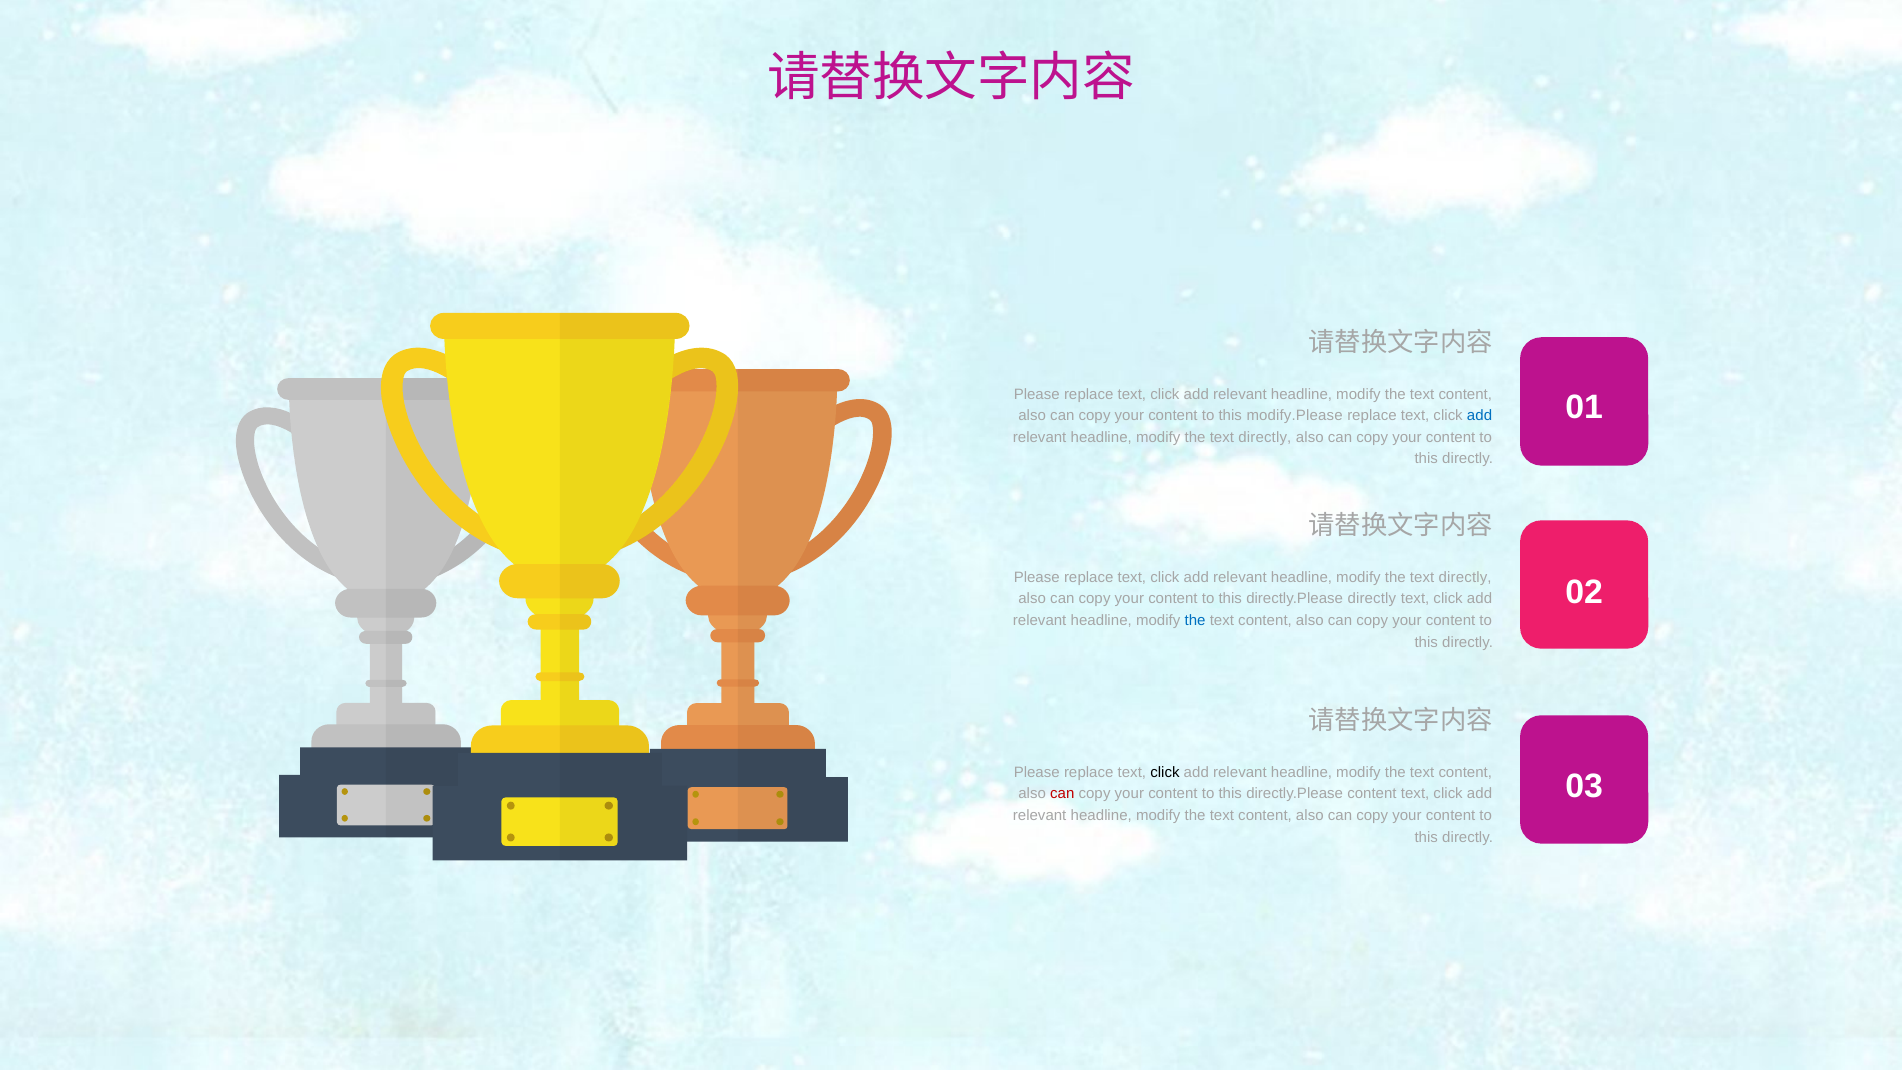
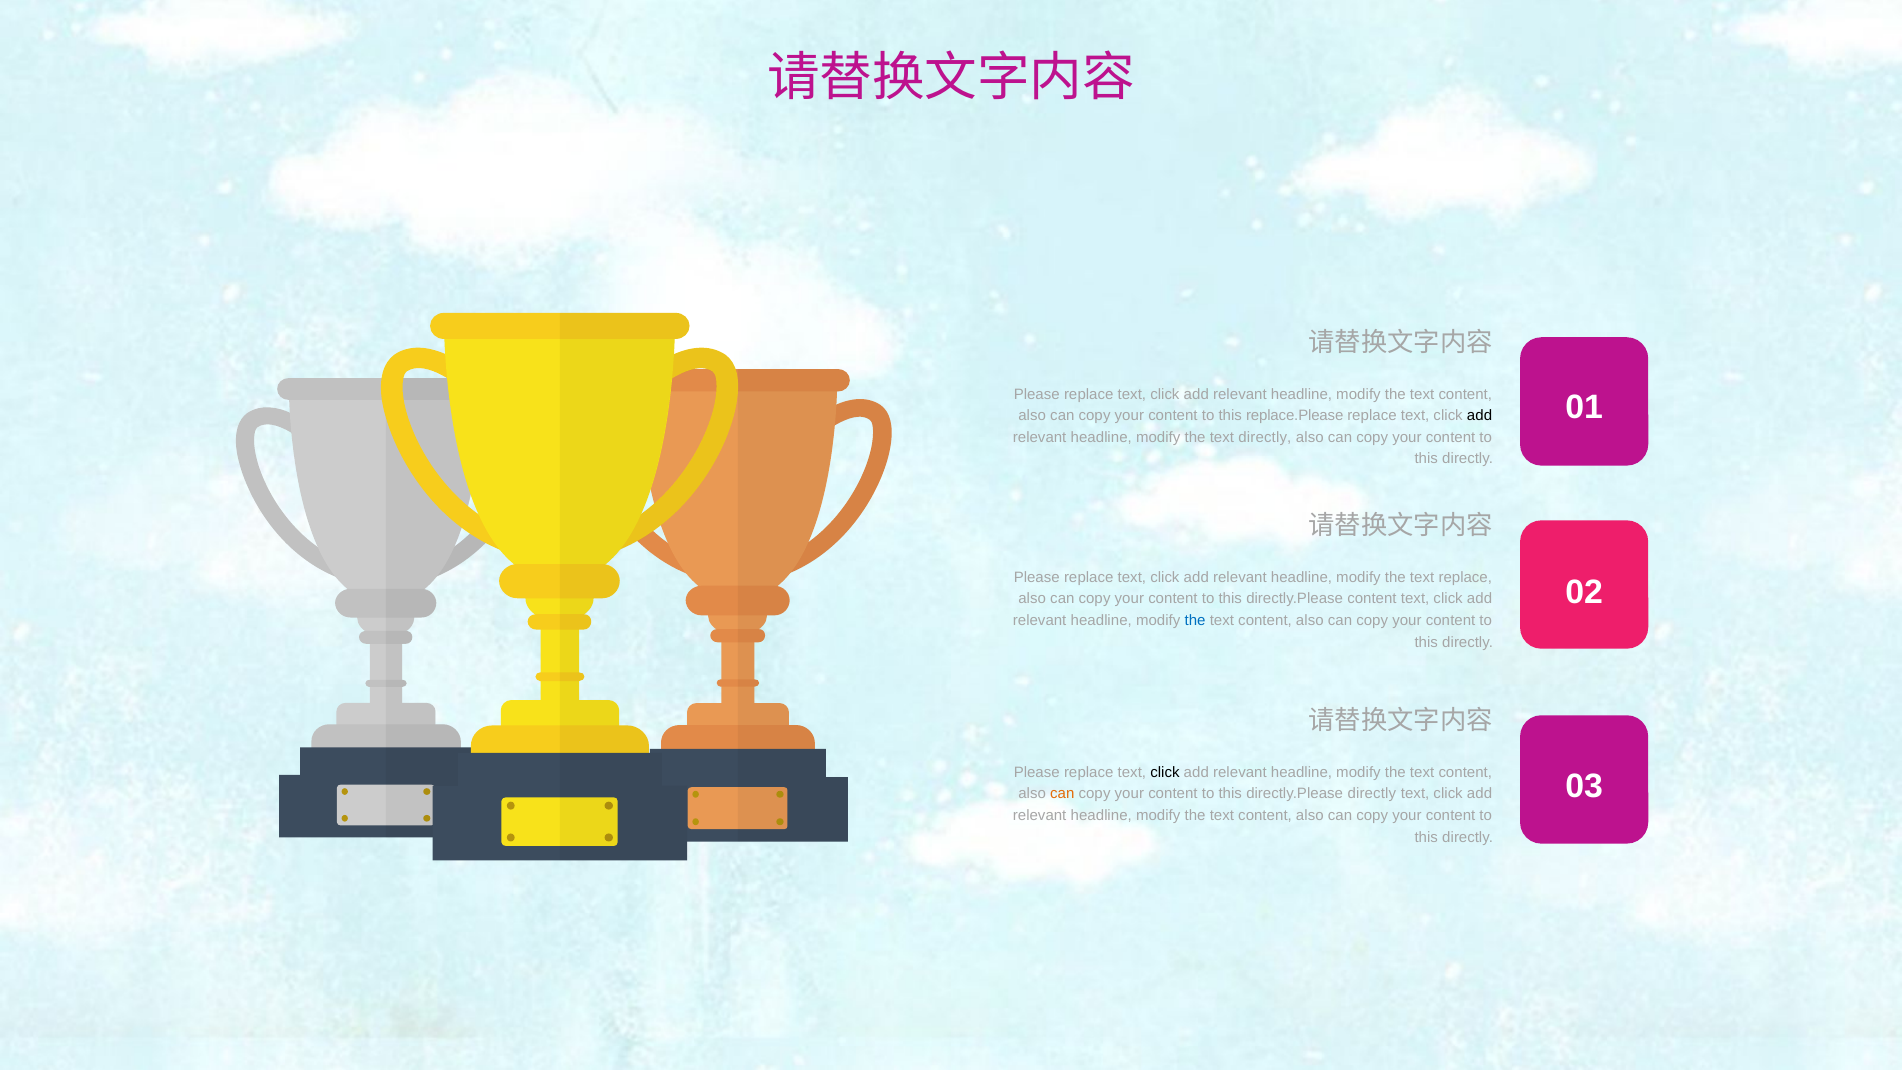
modify.Please: modify.Please -> replace.Please (1295, 416)
add colour: blue -> black (1480, 416)
directly: directly -> replace (1465, 577)
directly.Please directly: directly -> content (1372, 599)
can colour: red -> orange (1062, 794)
directly.Please content: content -> directly (1372, 794)
